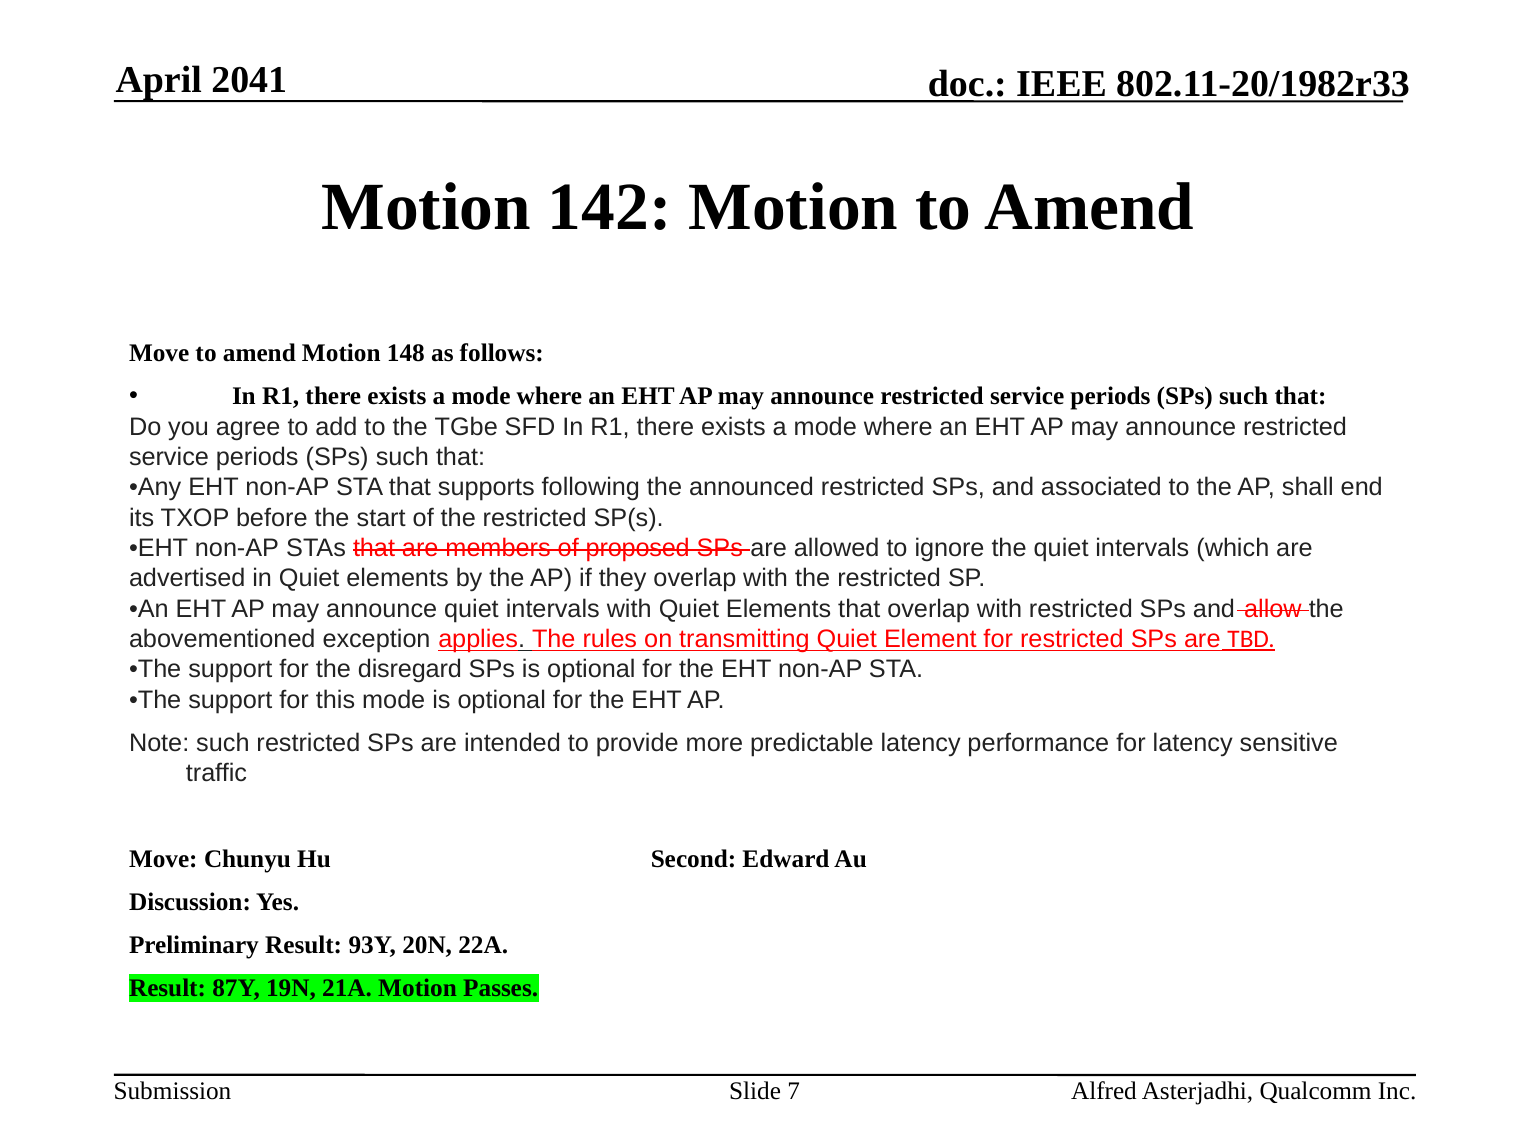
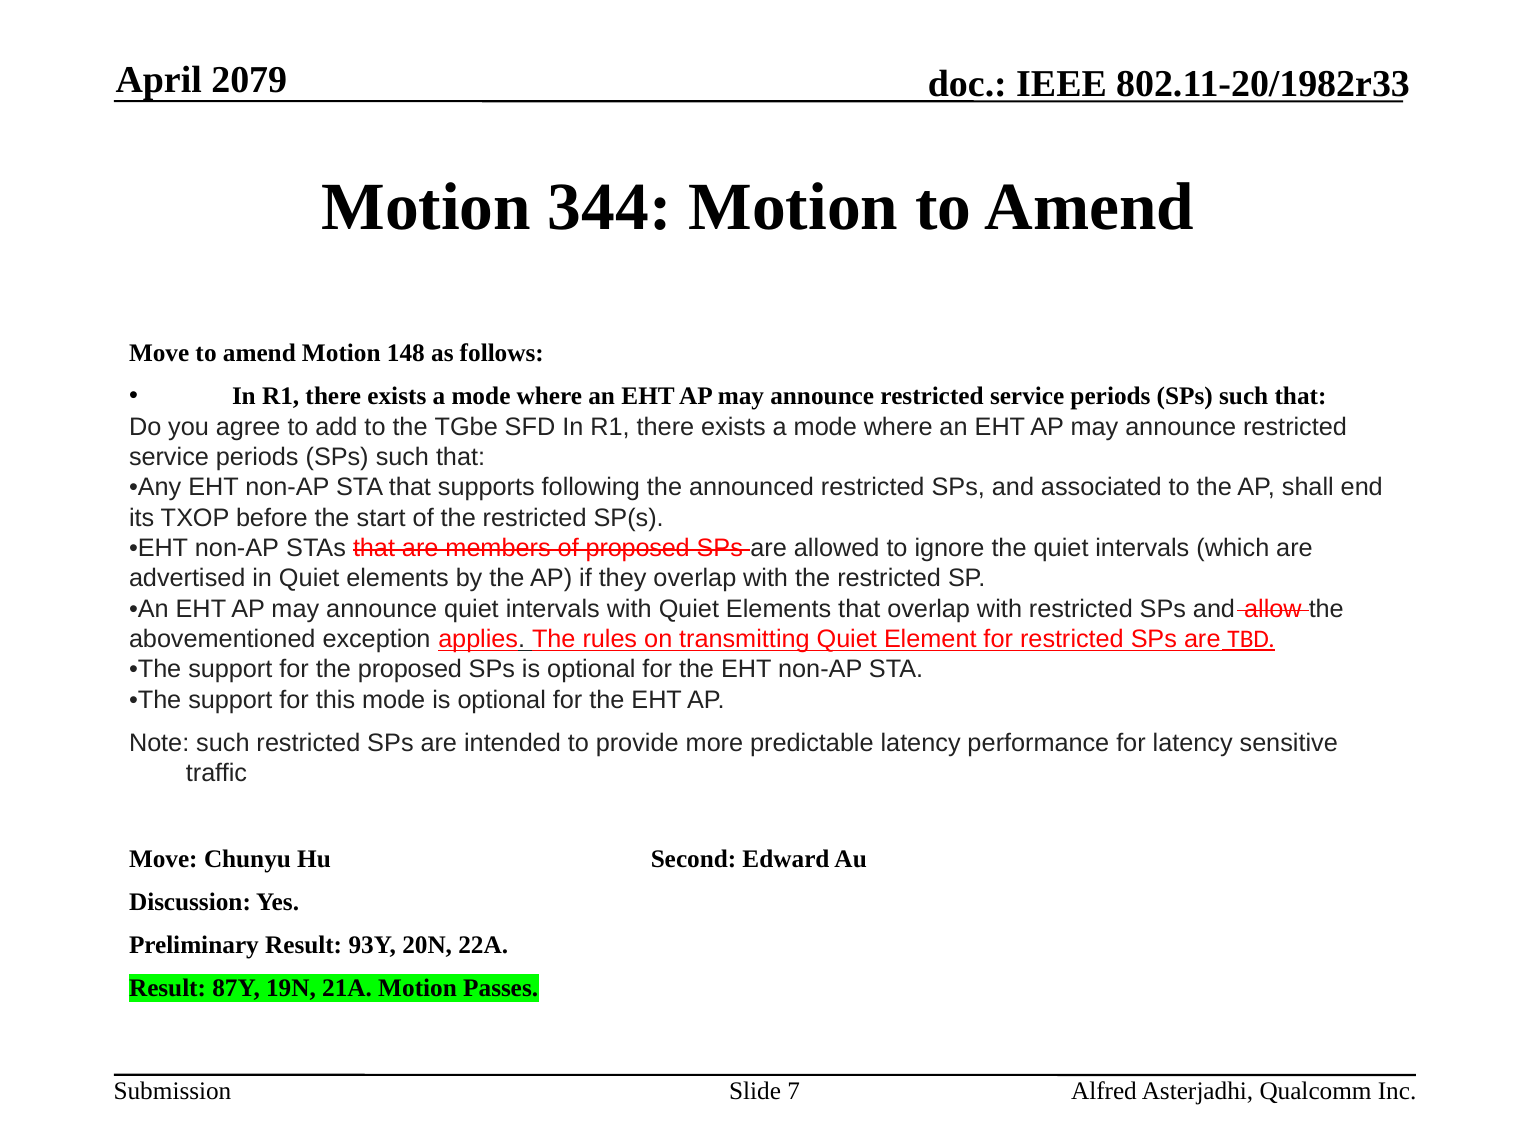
2041: 2041 -> 2079 (249, 80)
142: 142 -> 344 (610, 207)
the disregard: disregard -> proposed (410, 669)
